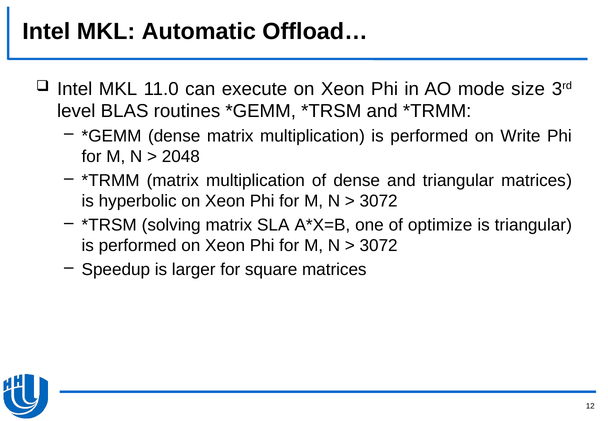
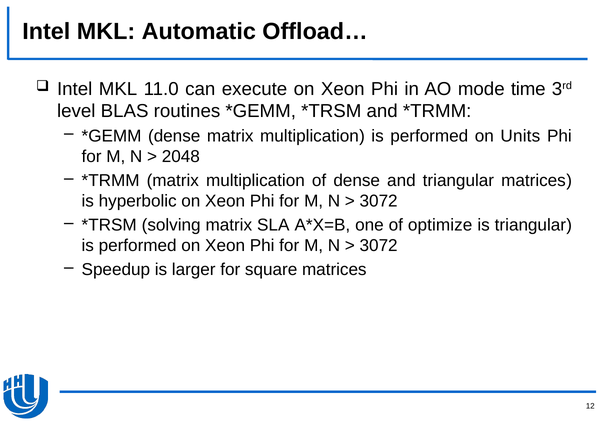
size: size -> time (528, 89)
Write: Write -> Units (520, 136)
